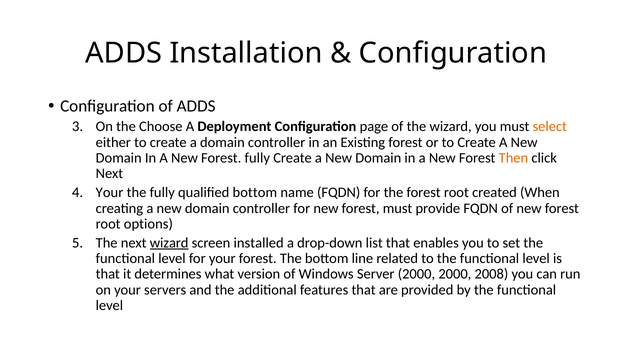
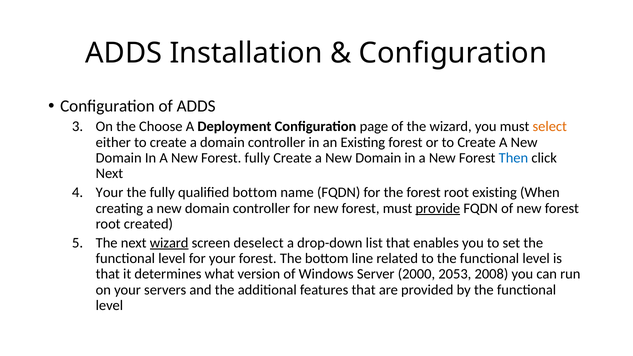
Then colour: orange -> blue (513, 158)
root created: created -> existing (494, 193)
provide underline: none -> present (438, 208)
options: options -> created (148, 224)
installed: installed -> deselect (259, 243)
2000 2000: 2000 -> 2053 (455, 274)
